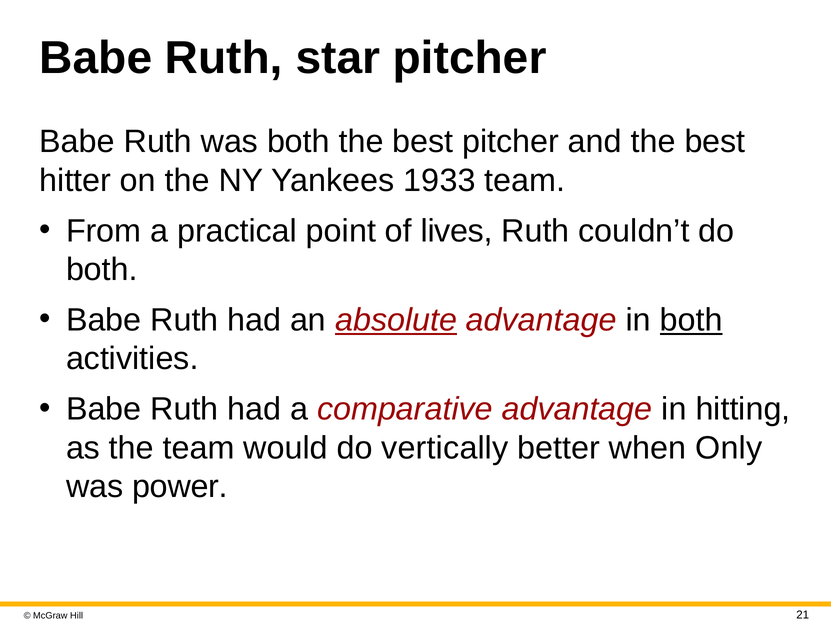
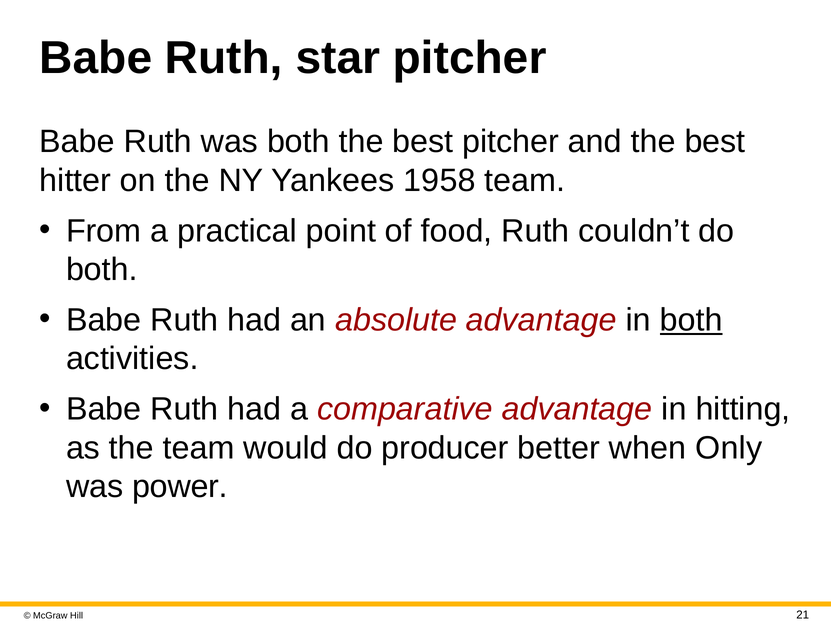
33: 33 -> 58 (458, 181)
lives: lives -> food (457, 231)
absolute underline: present -> none (396, 320)
vertically: vertically -> producer (445, 448)
